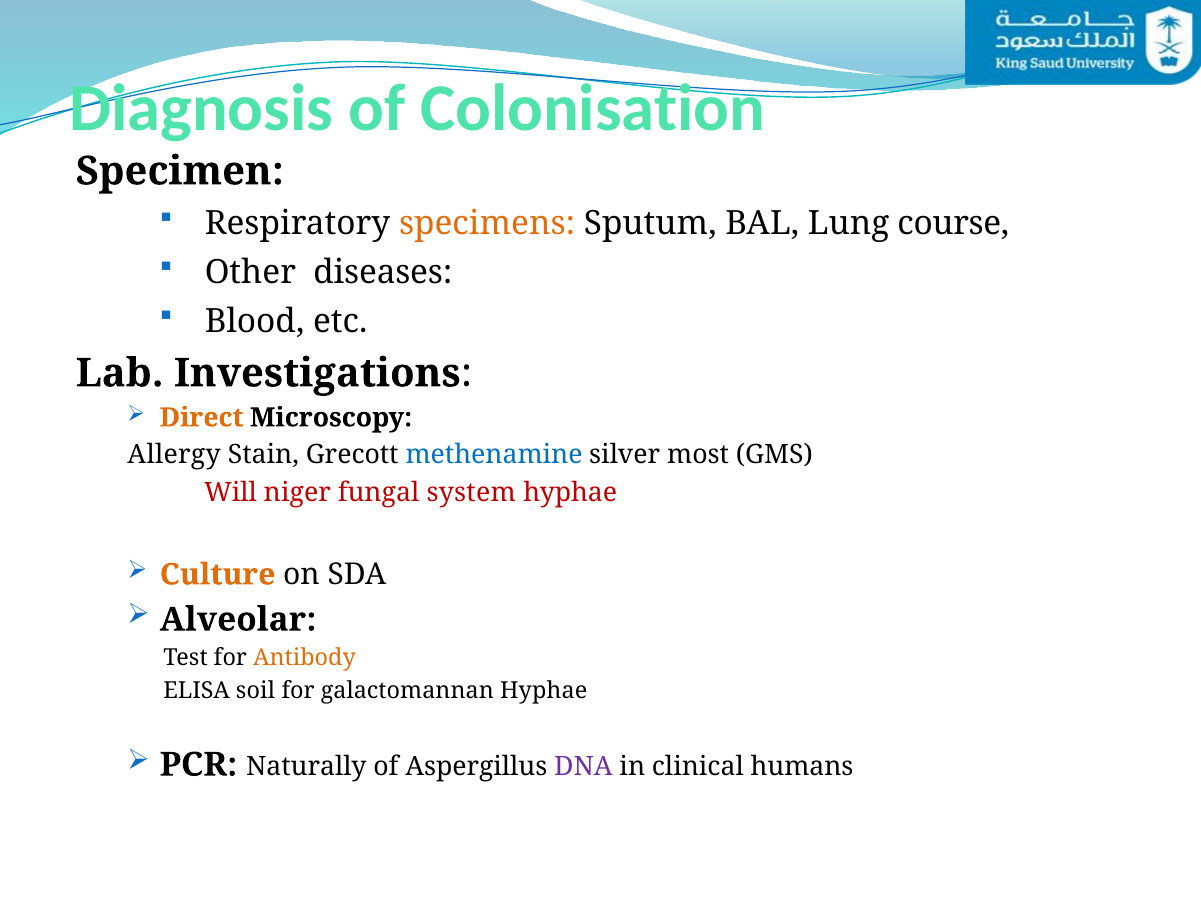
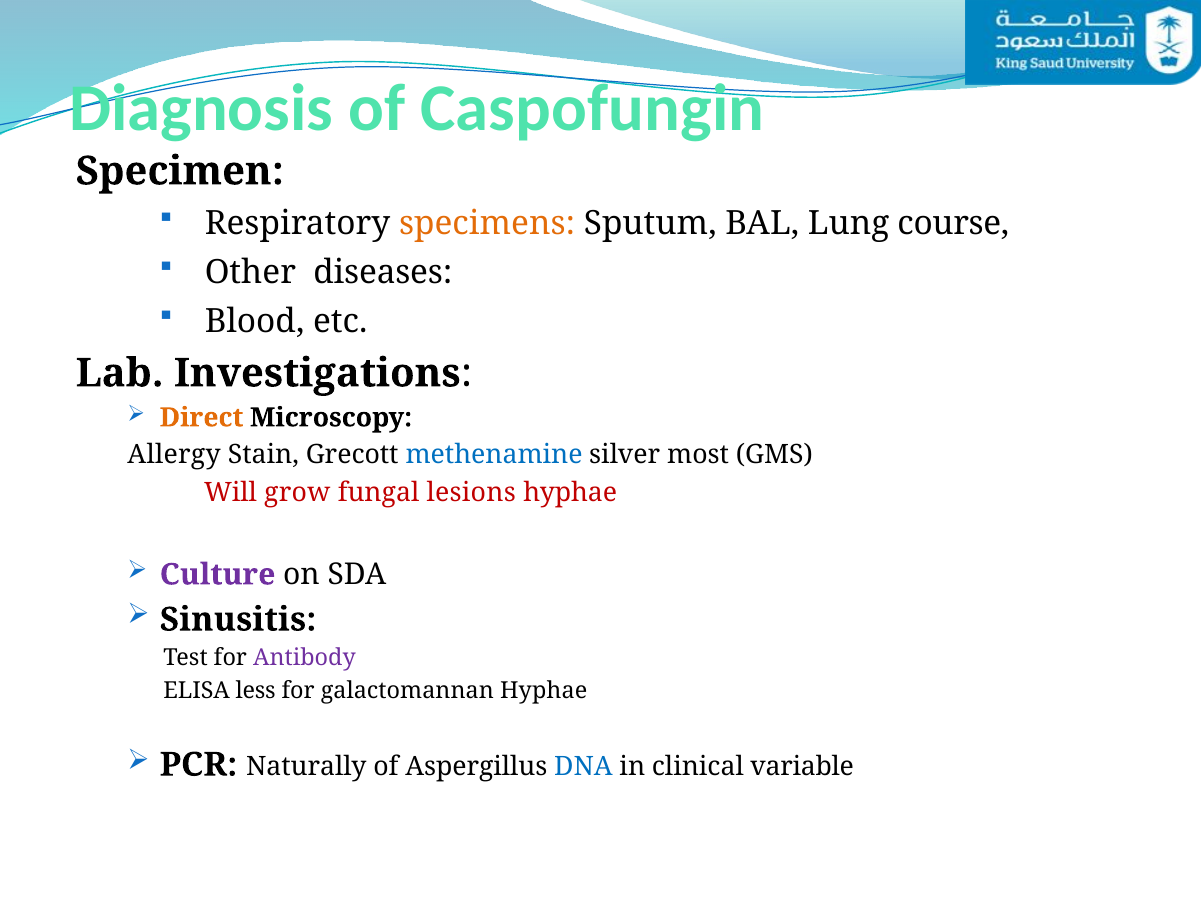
Colonisation: Colonisation -> Caspofungin (592, 108)
niger: niger -> grow (297, 492)
system: system -> lesions (471, 492)
Culture colour: orange -> purple (218, 574)
Alveolar: Alveolar -> Sinusitis (238, 619)
Antibody colour: orange -> purple (304, 657)
soil: soil -> less (256, 690)
DNA colour: purple -> blue (583, 767)
humans: humans -> variable (802, 767)
